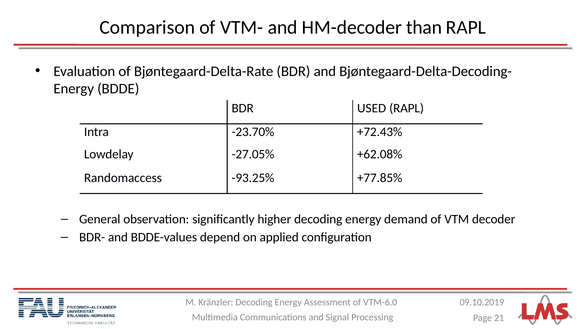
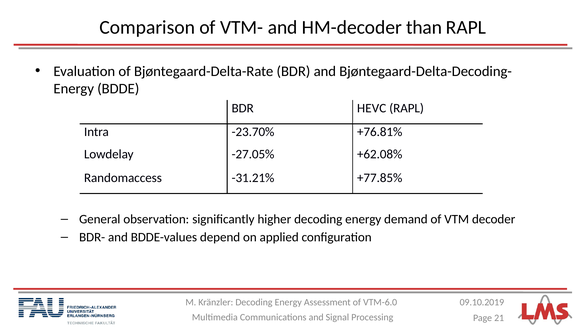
USED: USED -> HEVC (372, 108)
+72.43%: +72.43% -> +76.81% (380, 132)
-93.25%: -93.25% -> -31.21% (253, 178)
